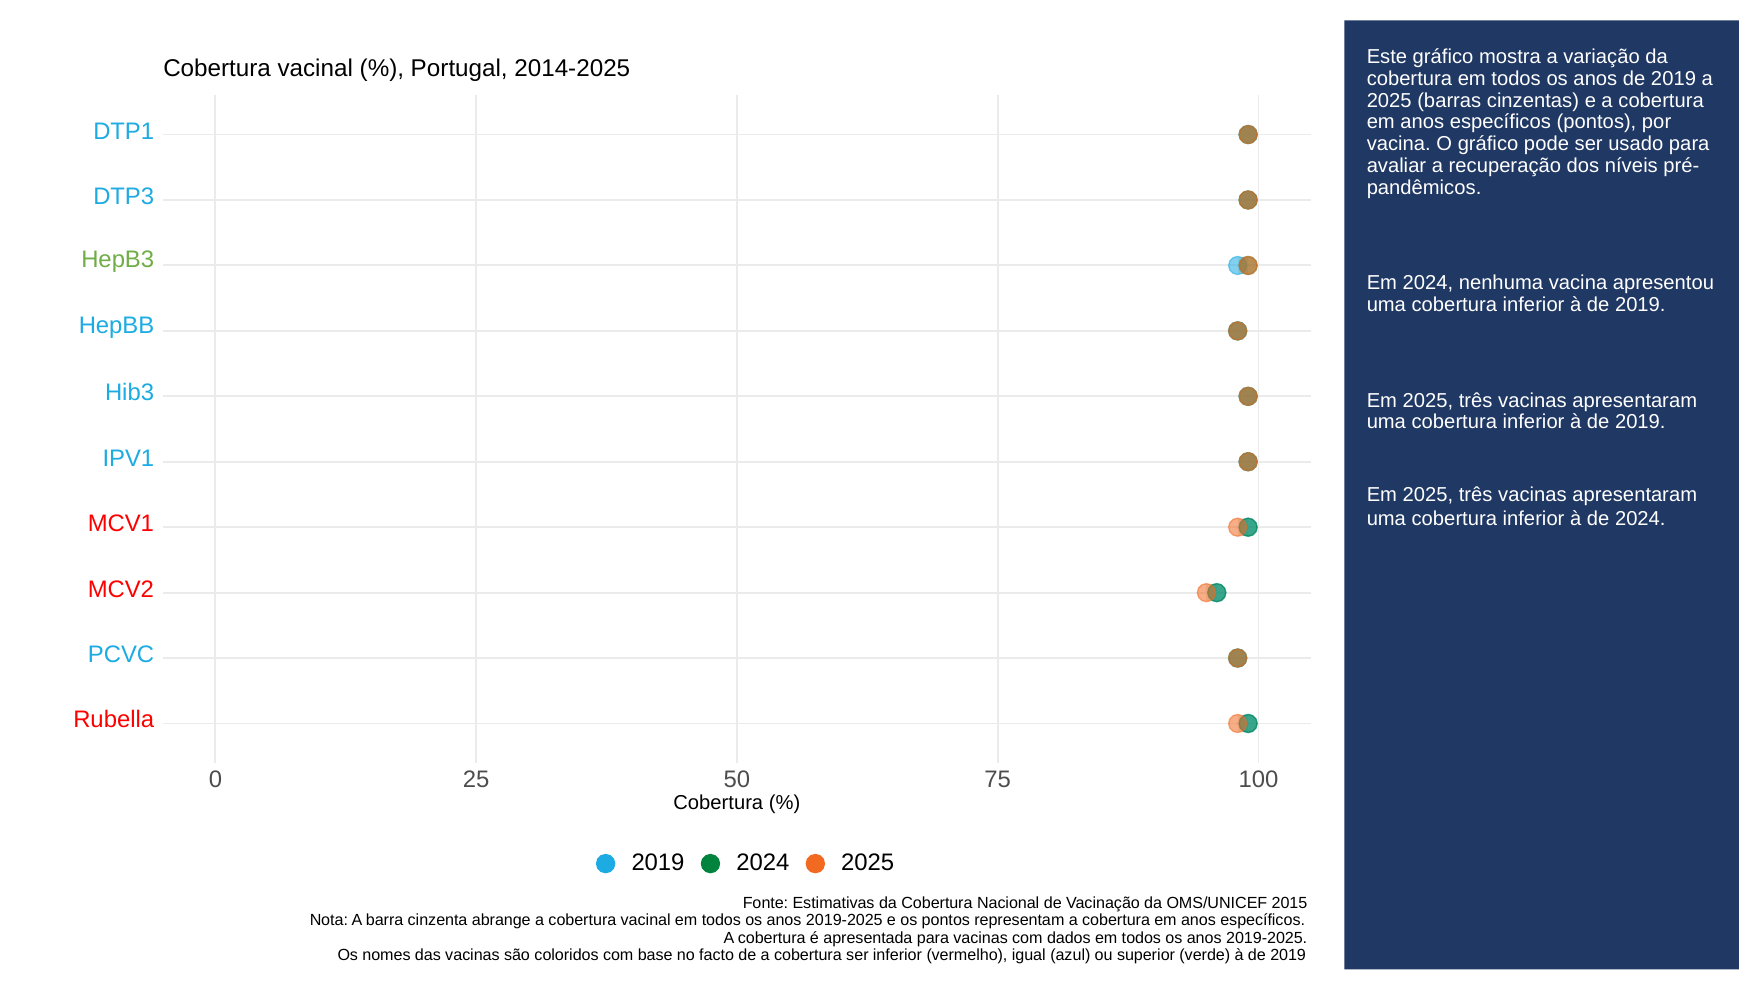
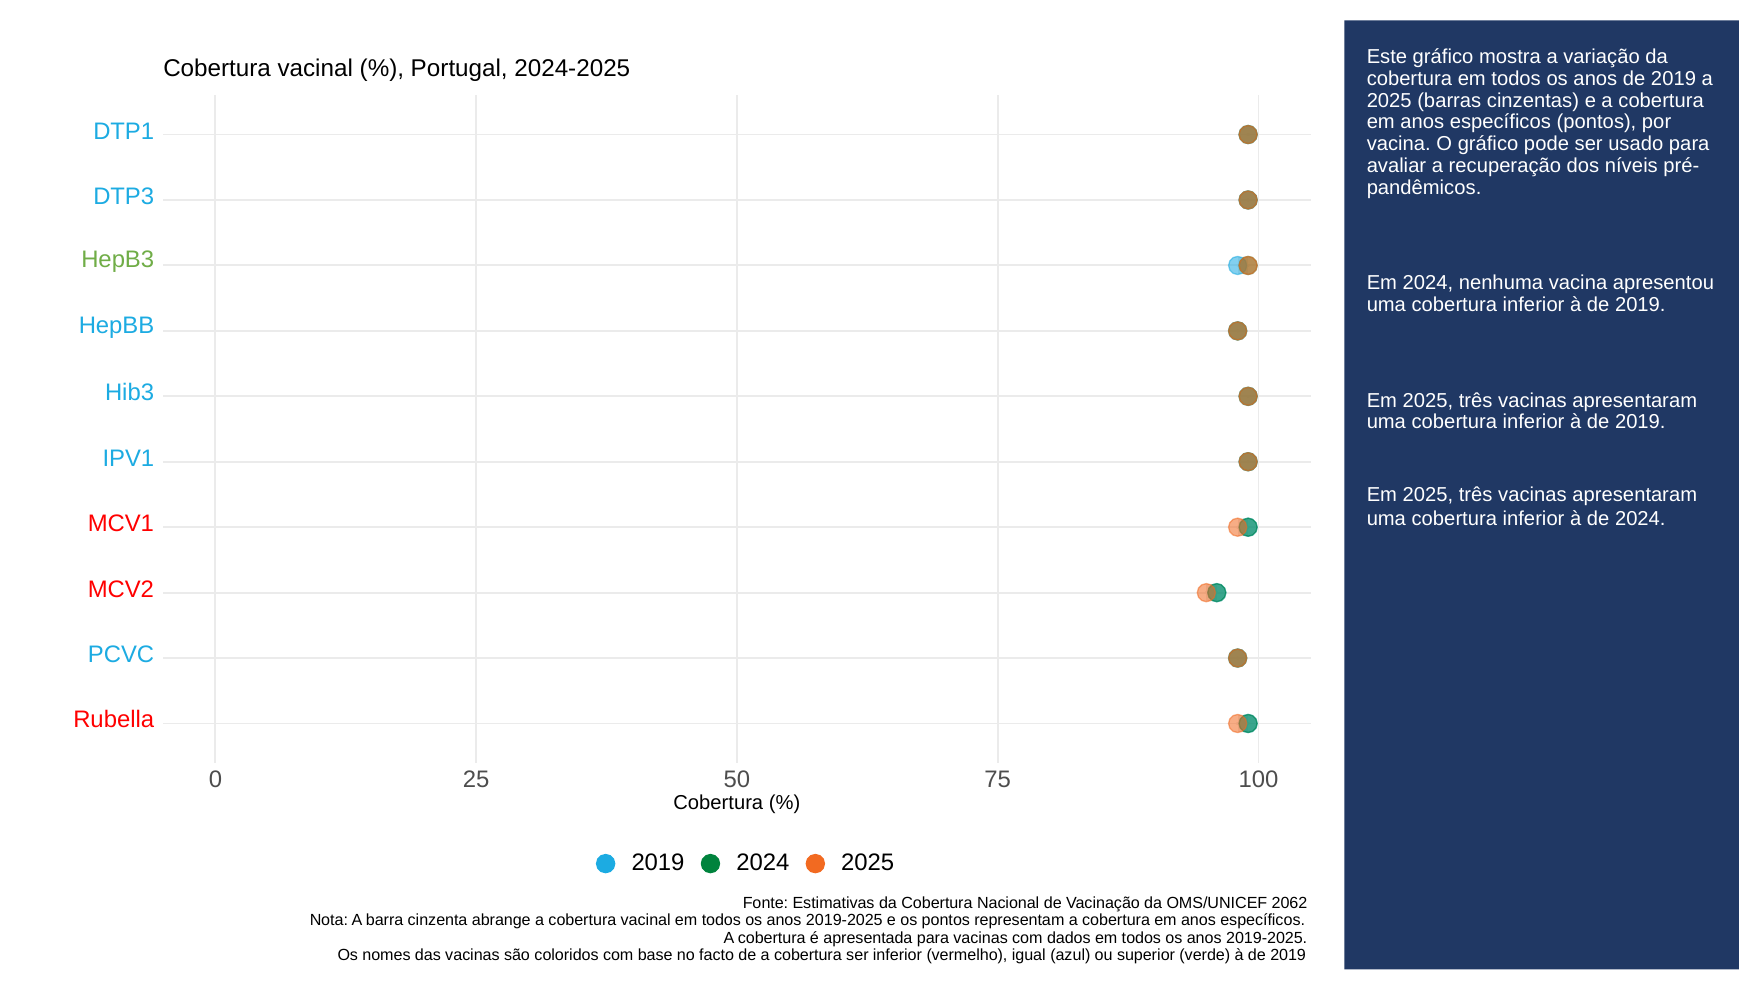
2014-2025: 2014-2025 -> 2024-2025 (572, 68)
2015: 2015 -> 2062 (1289, 904)
